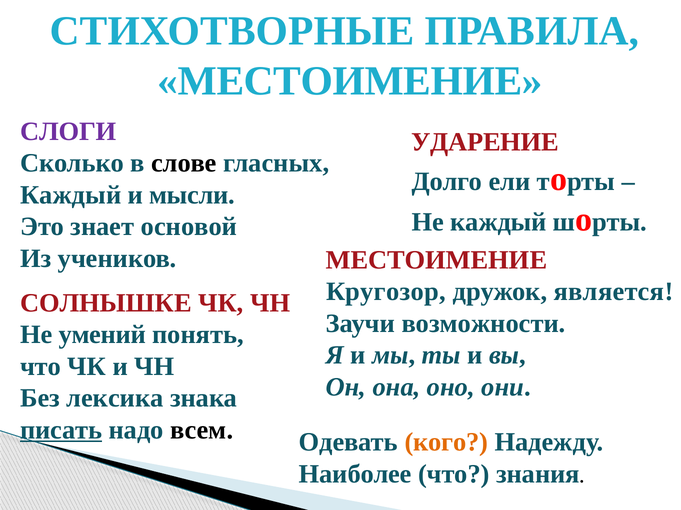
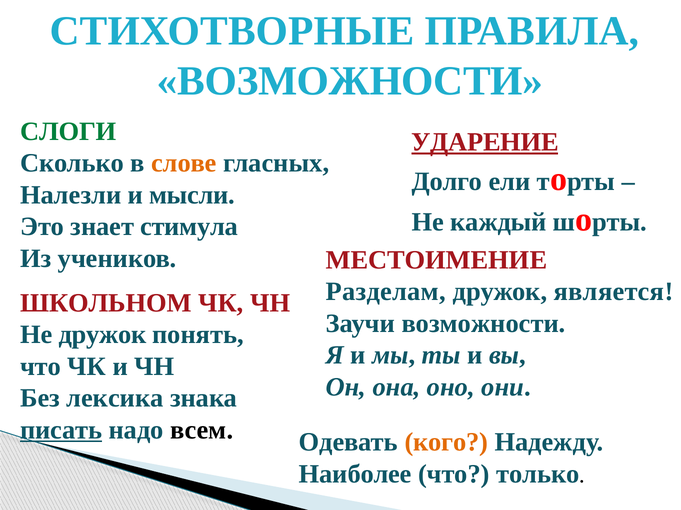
МЕСТОИМЕНИЕ: МЕСТОИМЕНИЕ -> ВОЗМОЖНОСТИ (350, 81)
СЛОГИ colour: purple -> green (68, 132)
УДАРЕНИЕ underline: none -> present (485, 142)
слове colour: black -> orange (184, 163)
Каждый: Каждый -> Налезли (71, 195)
основой: основой -> стимула (189, 227)
Кругозор: Кругозор -> Разделам (386, 292)
СОЛНЫШКЕ: СОЛНЫШКЕ -> ШКОЛЬНОМ (106, 303)
Не умений: умений -> дружок (102, 335)
знания: знания -> только (538, 475)
